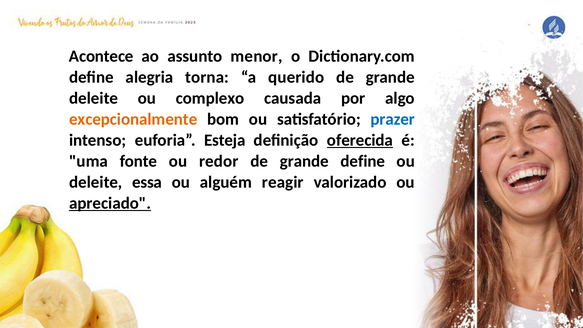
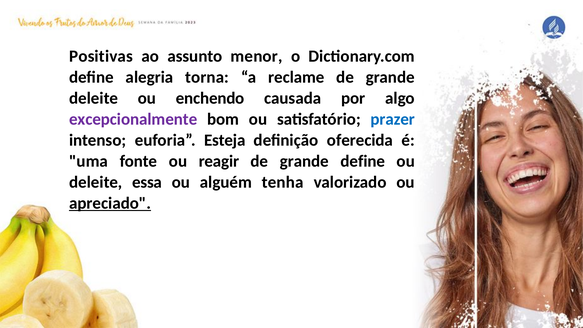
Acontece: Acontece -> Positivas (101, 56)
querido: querido -> reclame (296, 77)
complexo: complexo -> enchendo (210, 98)
excepcionalmente colour: orange -> purple (133, 119)
oferecida underline: present -> none (360, 140)
redor: redor -> reagir (219, 161)
reagir: reagir -> tenha (283, 182)
